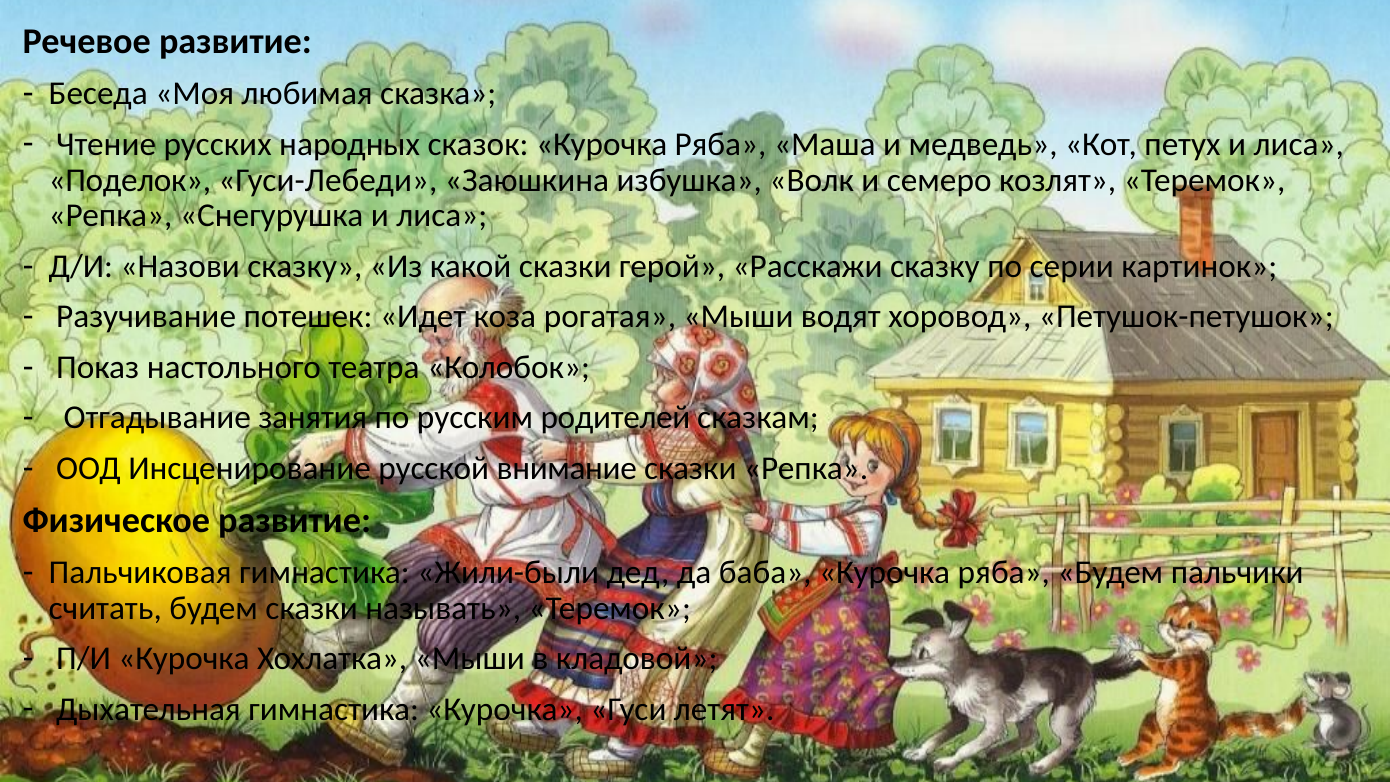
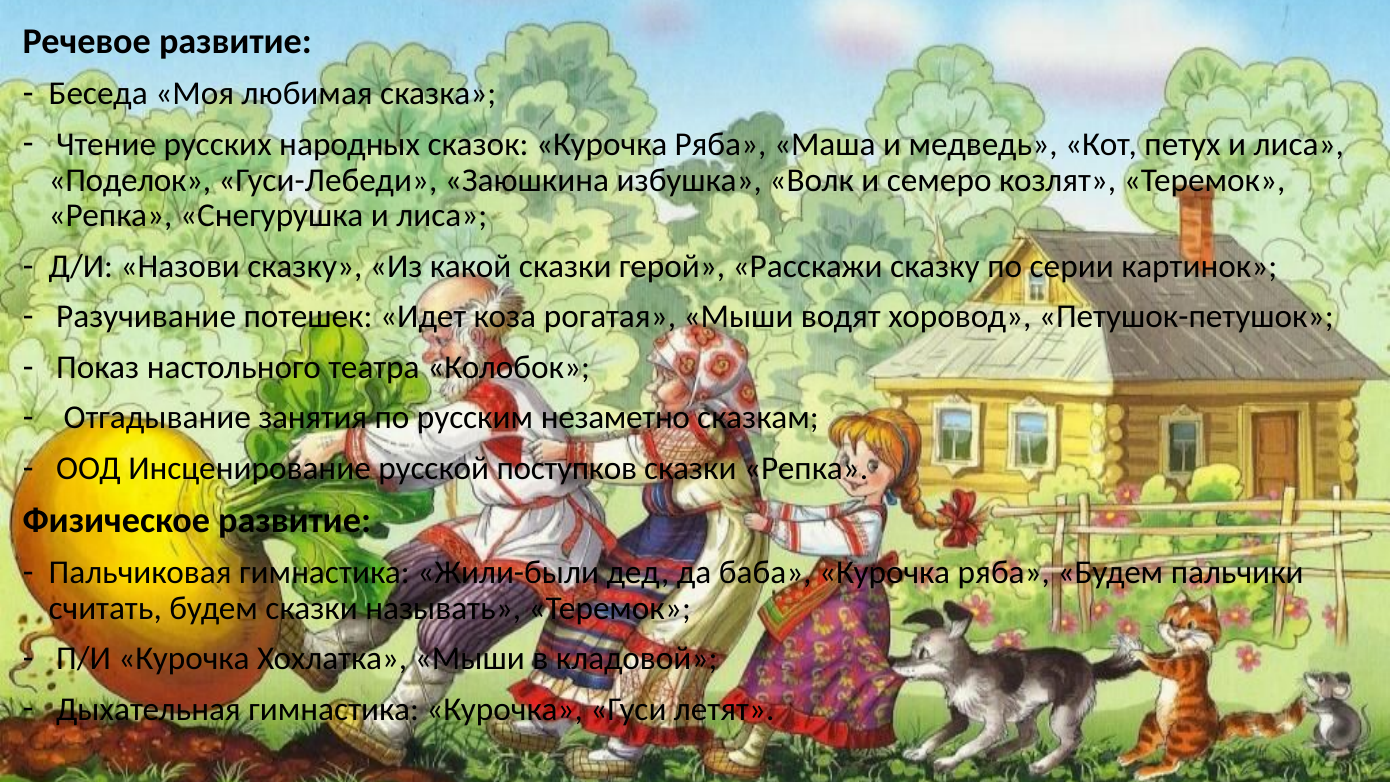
родителей: родителей -> незаметно (615, 418)
внимание: внимание -> поступков (567, 468)
